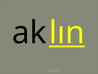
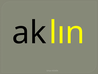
lın underline: present -> none (67, 33)
